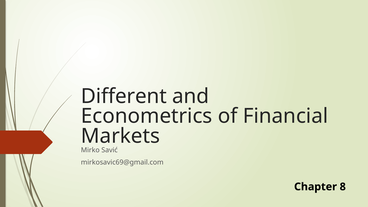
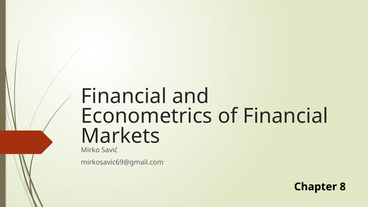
Different: Different -> Financial (124, 96)
